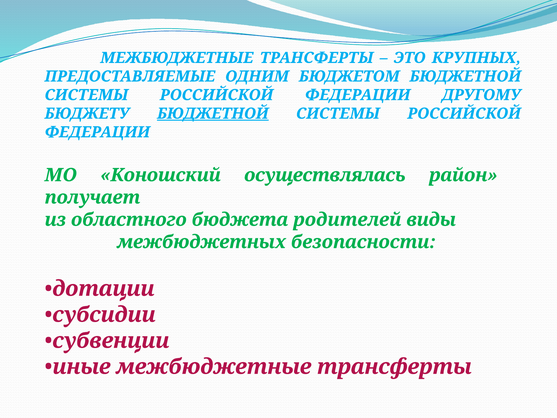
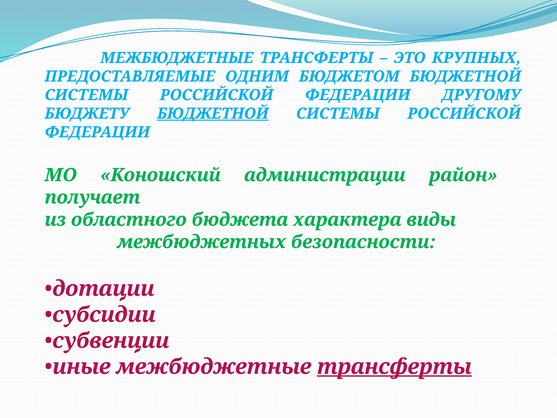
осуществлялась: осуществлялась -> администрации (325, 175)
родителей: родителей -> характера (347, 220)
трансферты underline: none -> present (394, 367)
